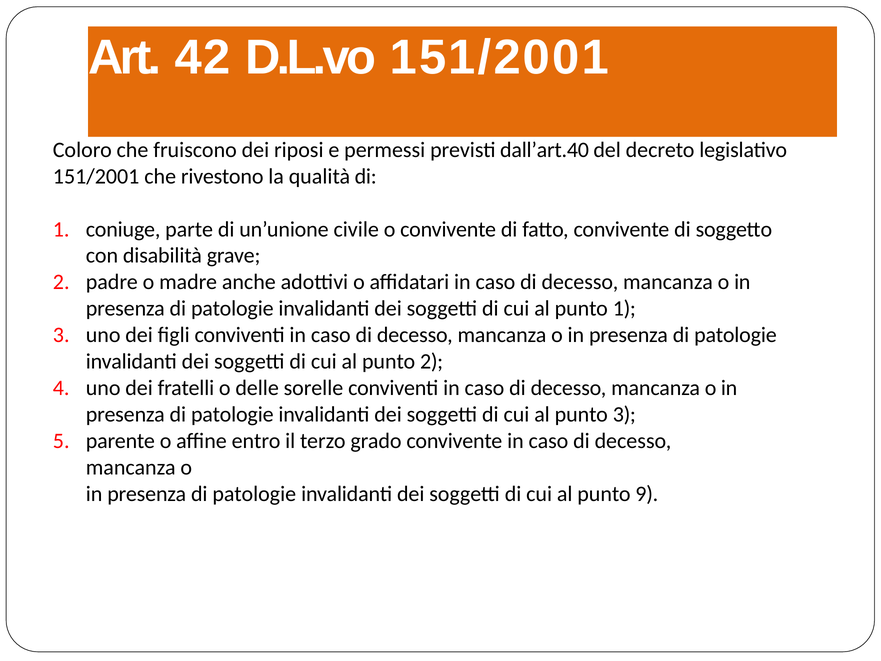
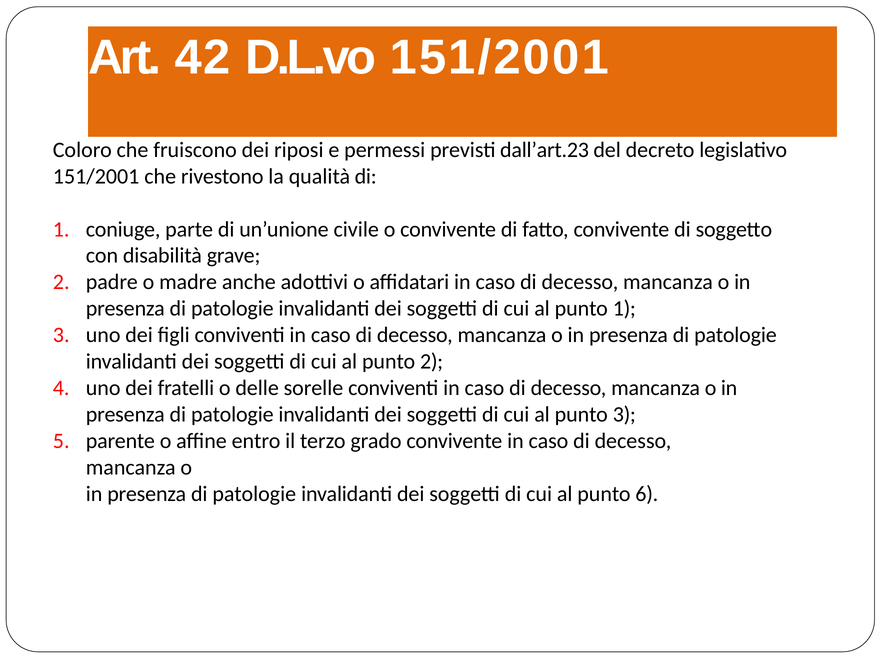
dall’art.40: dall’art.40 -> dall’art.23 (545, 150)
9: 9 -> 6 (647, 494)
